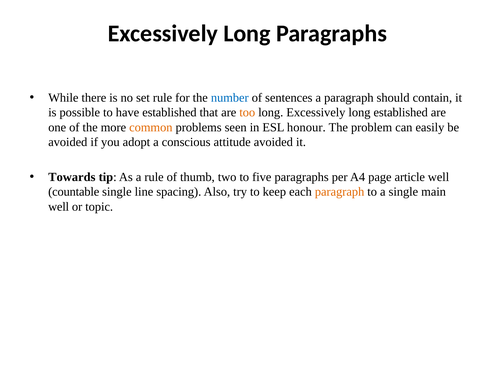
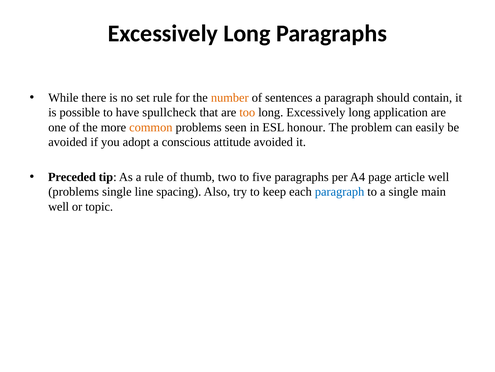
number colour: blue -> orange (230, 97)
have established: established -> spullcheck (169, 112)
long established: established -> application (401, 112)
Towards: Towards -> Preceded (72, 177)
countable: countable -> problems (74, 191)
paragraph colour: orange -> blue (340, 191)
